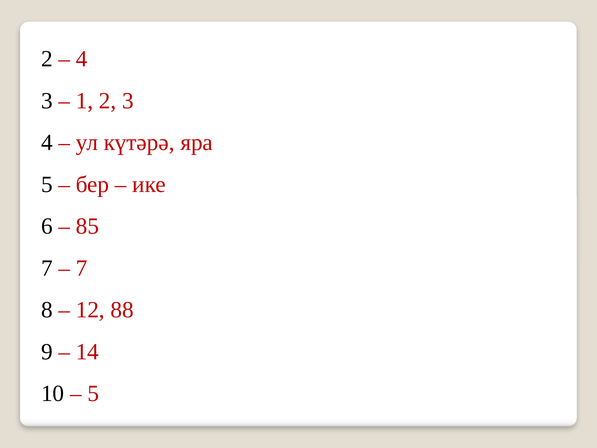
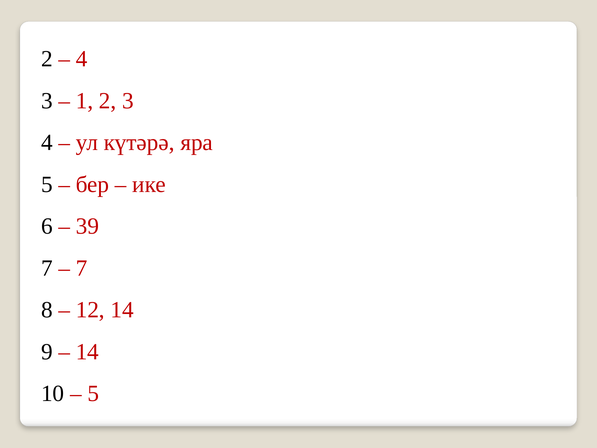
85: 85 -> 39 (87, 226)
12 88: 88 -> 14 (122, 310)
